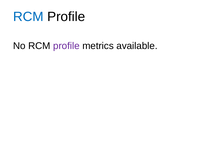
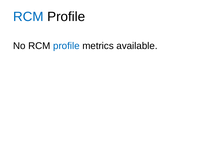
profile colour: purple -> blue (66, 46)
